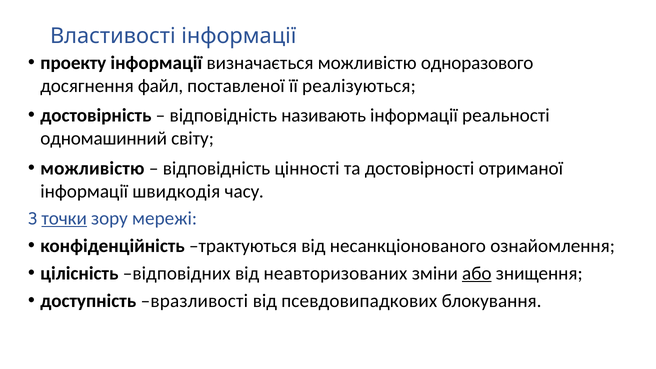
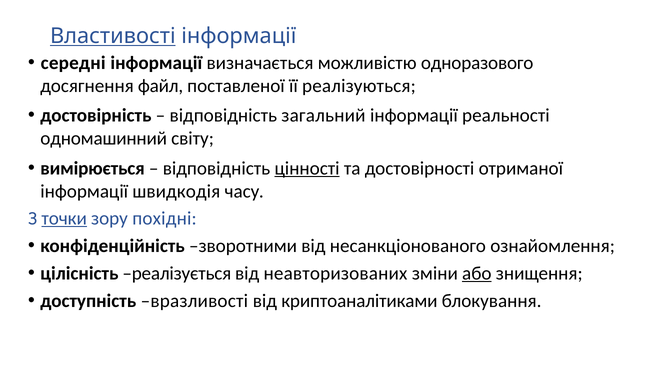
Властивості underline: none -> present (113, 36)
проекту: проекту -> середні (73, 63)
називають: називають -> загальний (323, 116)
можливістю: можливістю -> вимірюється (93, 168)
цінності underline: none -> present (307, 168)
мережі: мережі -> похідні (165, 218)
трактуються: трактуються -> зворотними (243, 246)
відповідних: відповідних -> реалізується (177, 273)
псевдовипадкових: псевдовипадкових -> криптоаналітиками (359, 301)
